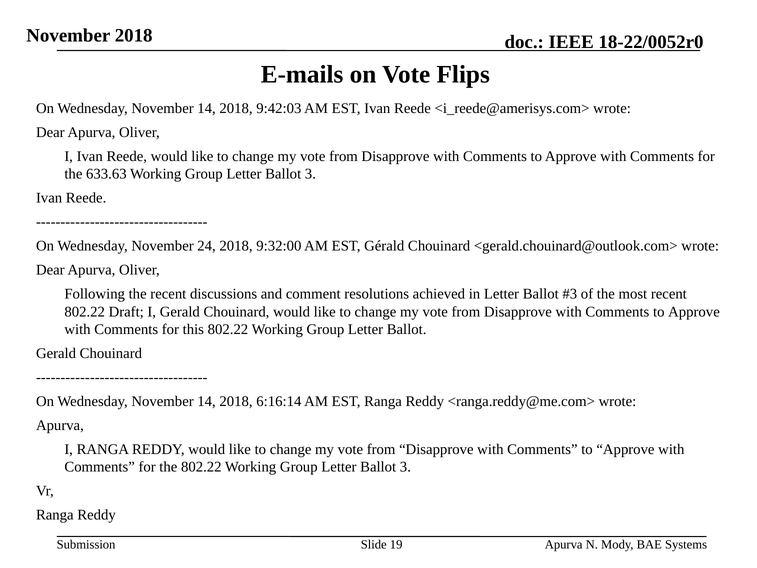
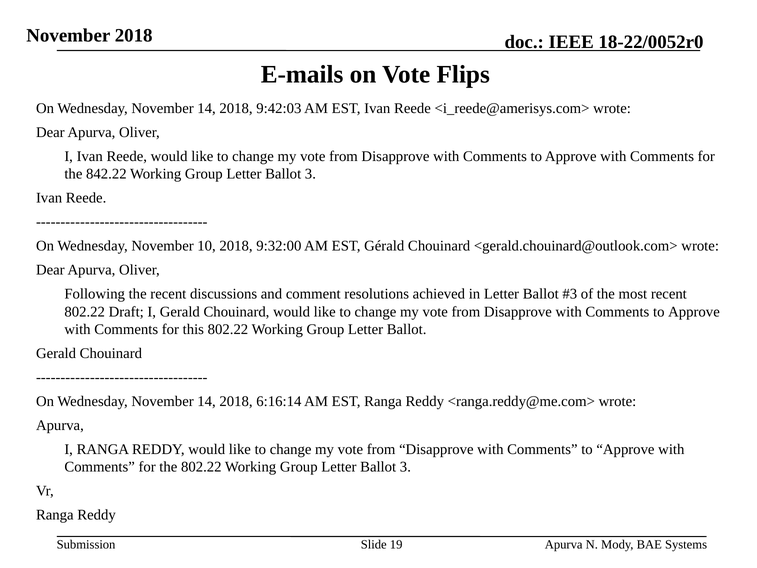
633.63: 633.63 -> 842.22 (106, 174)
24: 24 -> 10 (207, 246)
